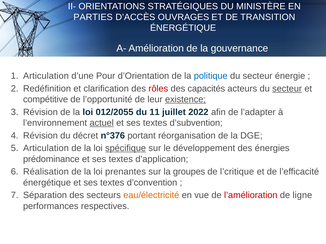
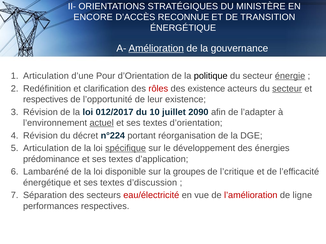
PARTIES: PARTIES -> ENCORE (93, 17)
OUVRAGES: OUVRAGES -> RECONNUE (184, 17)
Amélioration underline: none -> present (156, 48)
politique colour: blue -> black (211, 76)
énergie underline: none -> present (290, 76)
des capacités: capacités -> existence (206, 89)
compétitive: compétitive -> respectives (46, 100)
existence underline: present -> none (185, 100)
012/2055: 012/2055 -> 012/2017 (115, 112)
11: 11 -> 10 (155, 112)
2022: 2022 -> 2090 (198, 112)
textes d’subvention: d’subvention -> d’orientation (196, 123)
n°376: n°376 -> n°224 (113, 136)
Réalisation: Réalisation -> Lambaréné (46, 172)
prenantes: prenantes -> disponible (126, 172)
d’convention: d’convention -> d’discussion (152, 183)
eau/électricité colour: orange -> red (151, 196)
